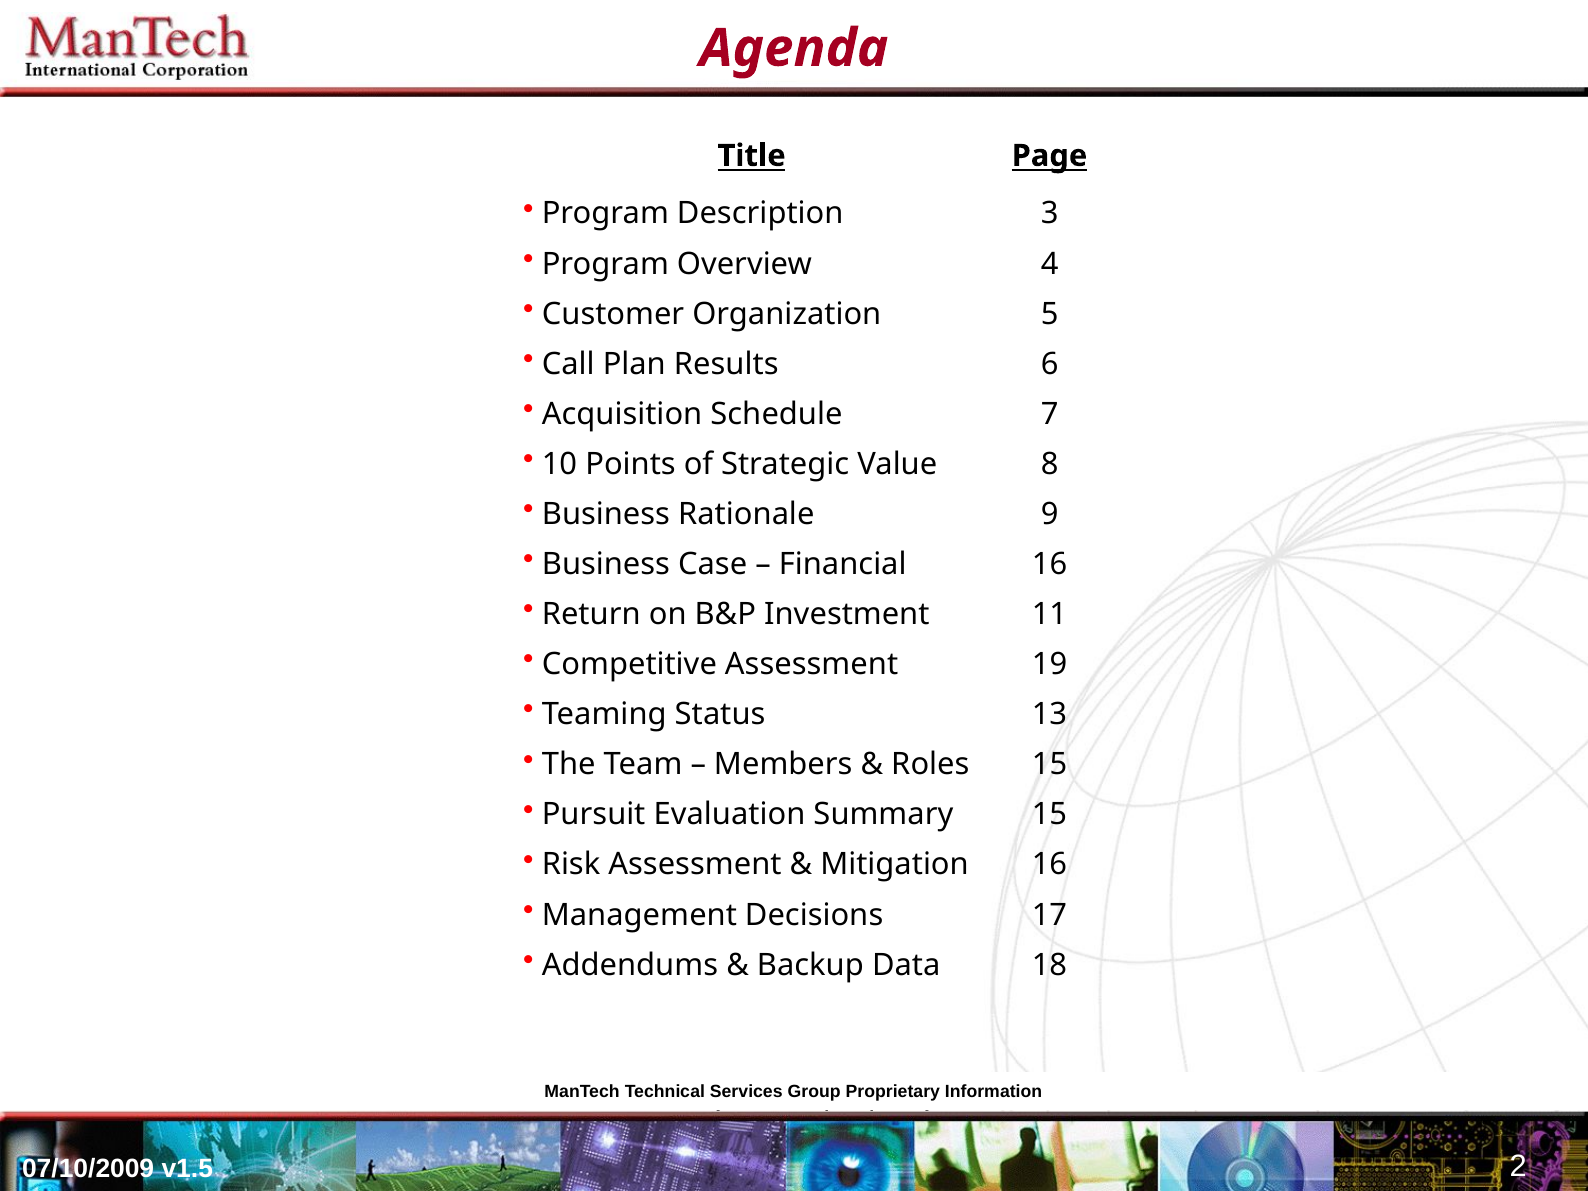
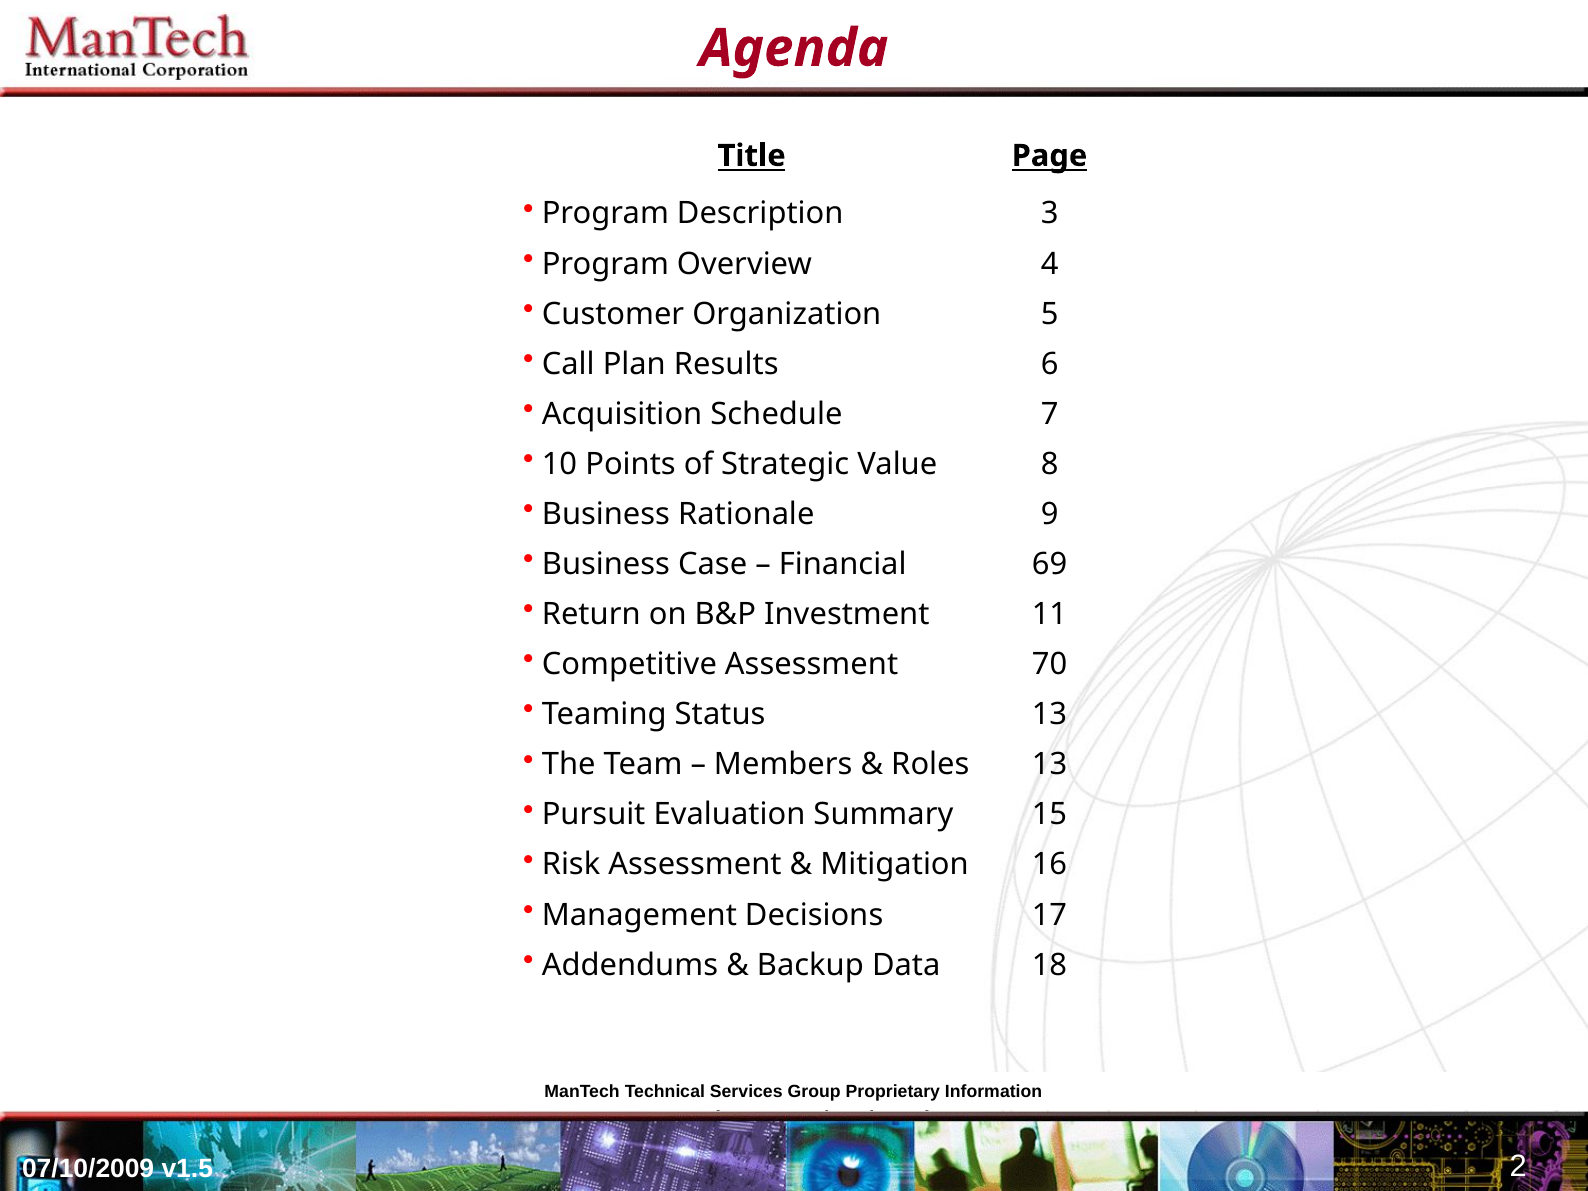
Financial 16: 16 -> 69 (1050, 564)
19: 19 -> 70 (1050, 664)
Roles 15: 15 -> 13 (1050, 765)
